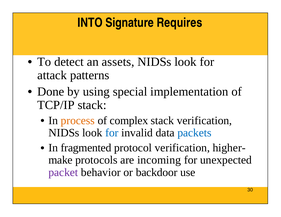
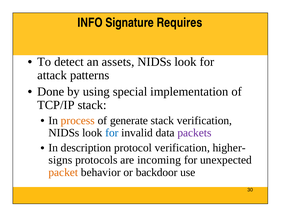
INTO: INTO -> INFO (90, 23)
complex: complex -> generate (129, 121)
packets colour: blue -> purple (194, 133)
fragmented: fragmented -> description (86, 148)
make: make -> signs (60, 160)
packet colour: purple -> orange (63, 172)
